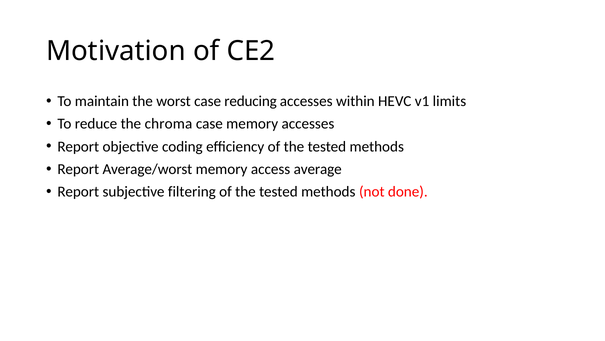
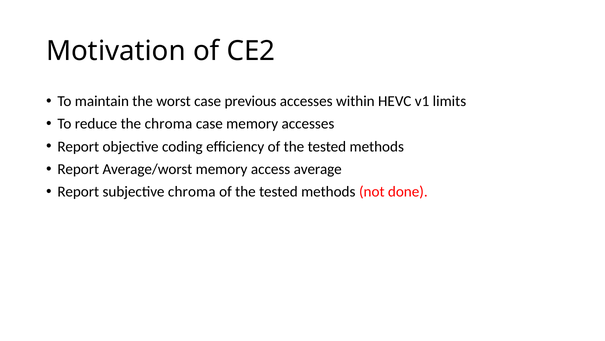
reducing: reducing -> previous (251, 101)
subjective filtering: filtering -> chroma (192, 191)
